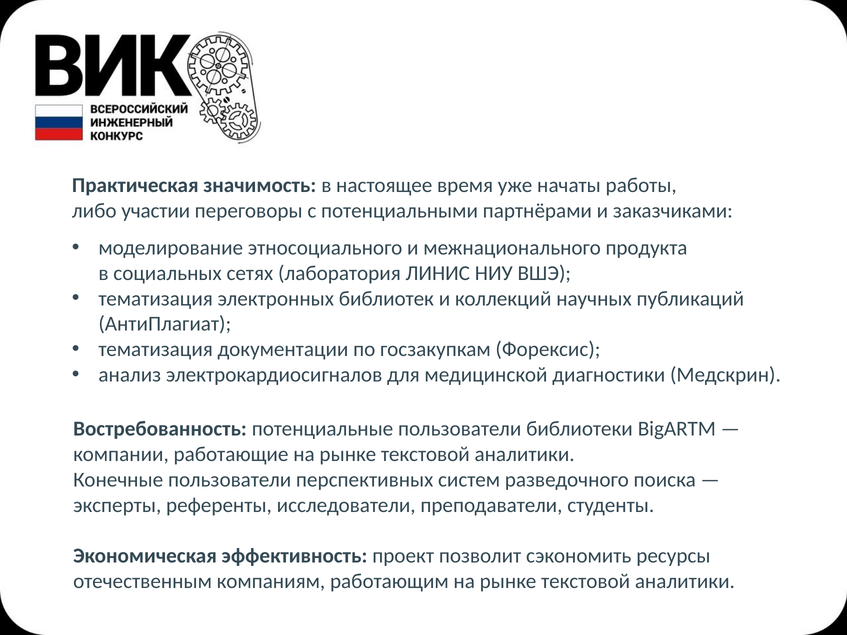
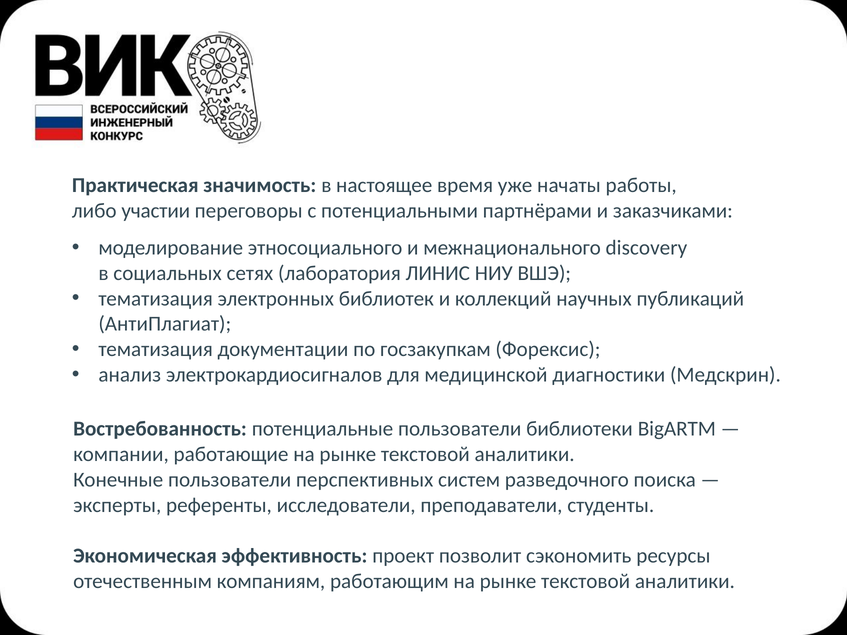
продукта: продукта -> discovery (646, 248)
